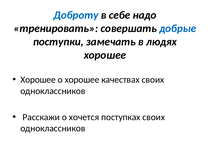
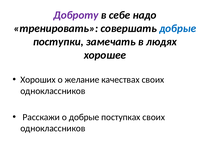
Доброту colour: blue -> purple (76, 15)
Хорошее: Хорошее -> Хороших (38, 79)
о хорошее: хорошее -> желание (82, 79)
о хочется: хочется -> добрые (84, 117)
